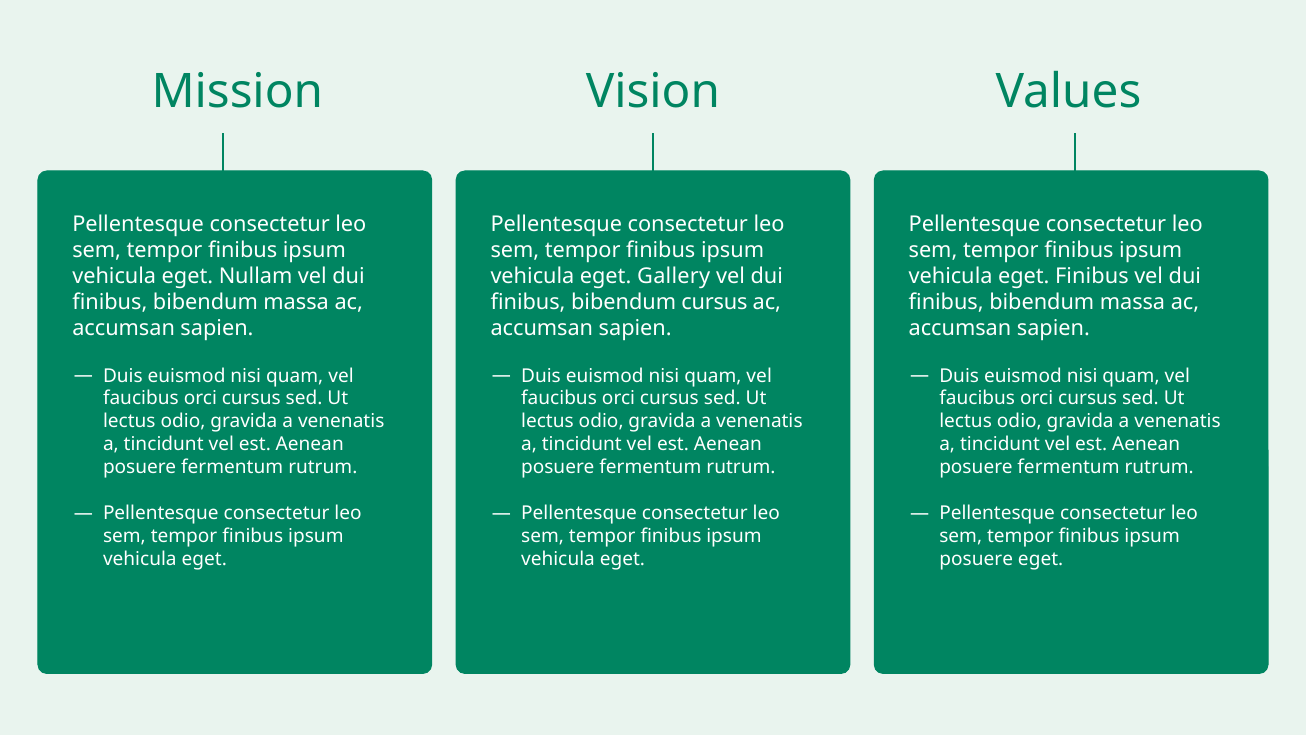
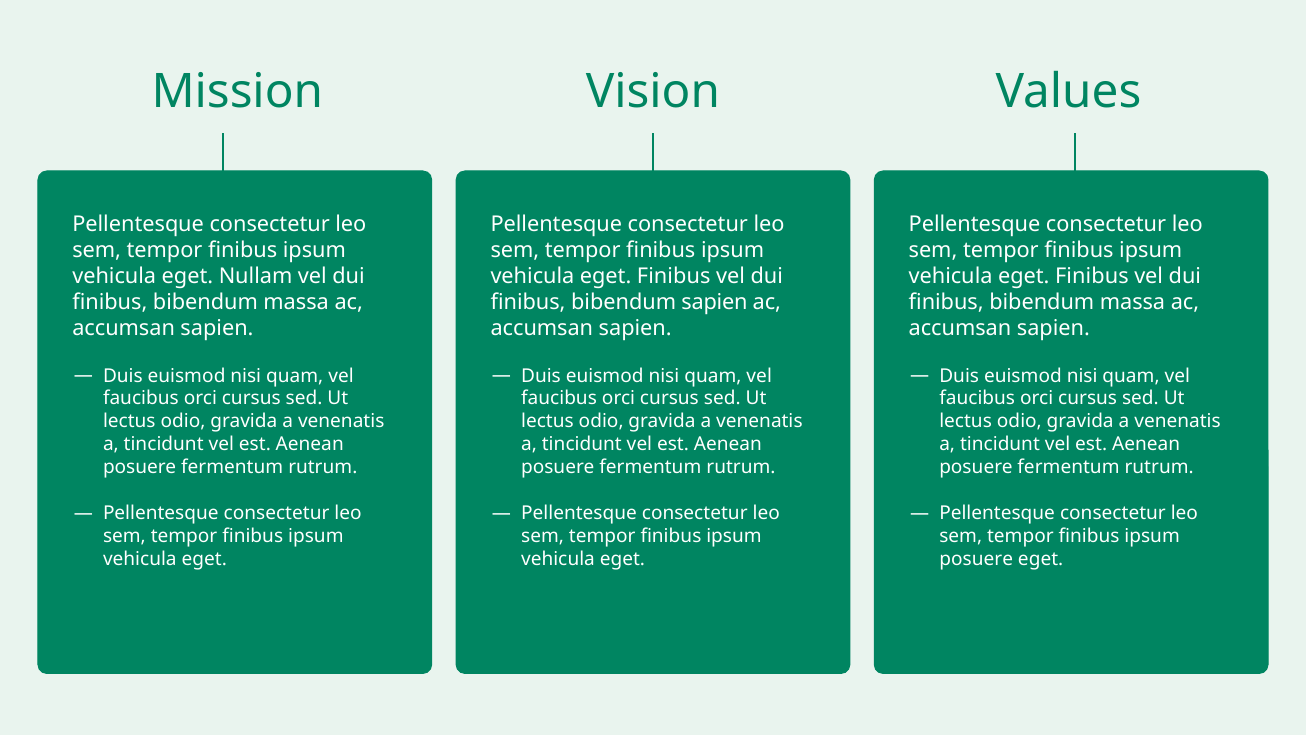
Gallery: Gallery -> Finibus (674, 276)
bibendum cursus: cursus -> sapien (714, 302)
